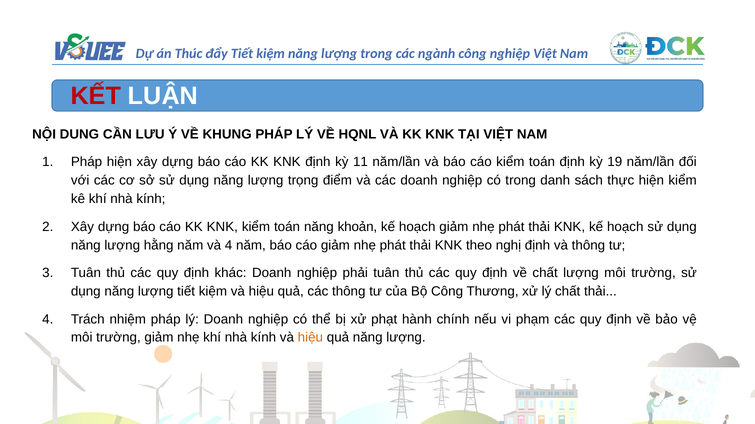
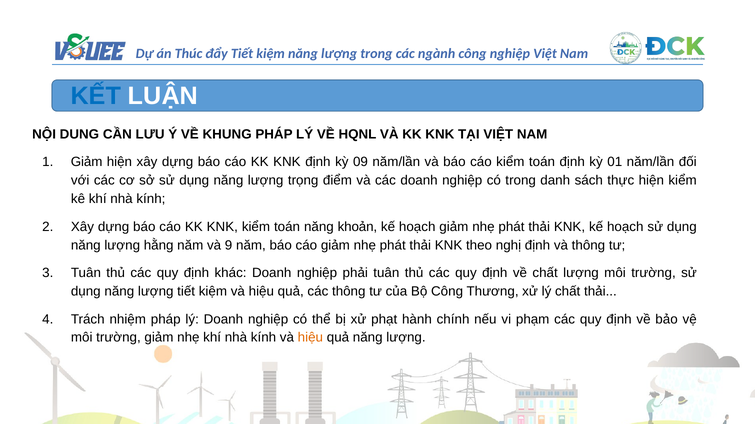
KẾT colour: red -> blue (96, 96)
Pháp: Pháp -> Giảm (87, 162)
11: 11 -> 09 (360, 162)
19: 19 -> 01 (615, 162)
và 4: 4 -> 9 (229, 245)
